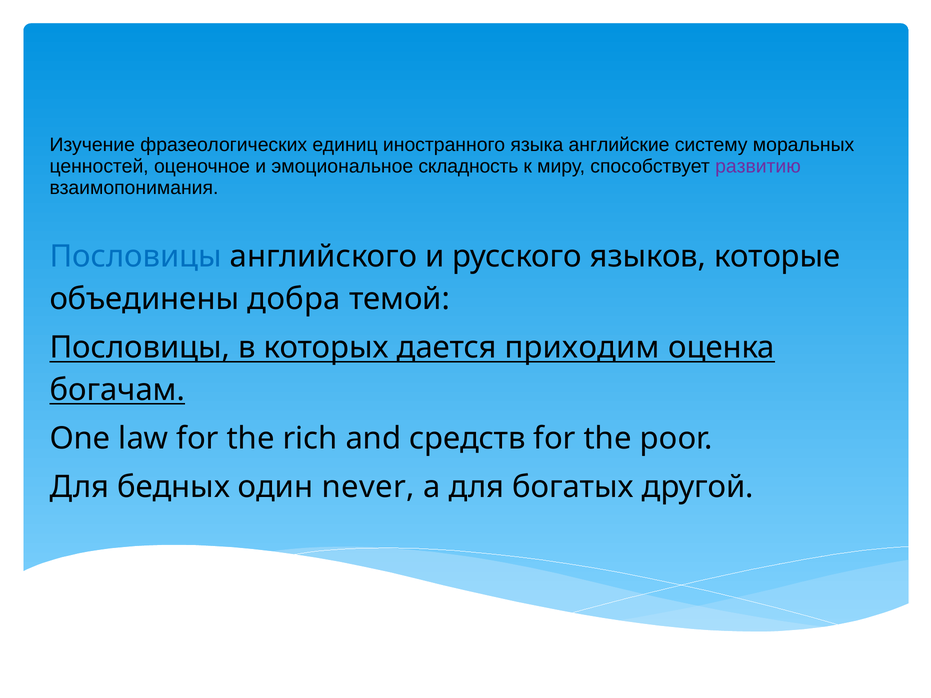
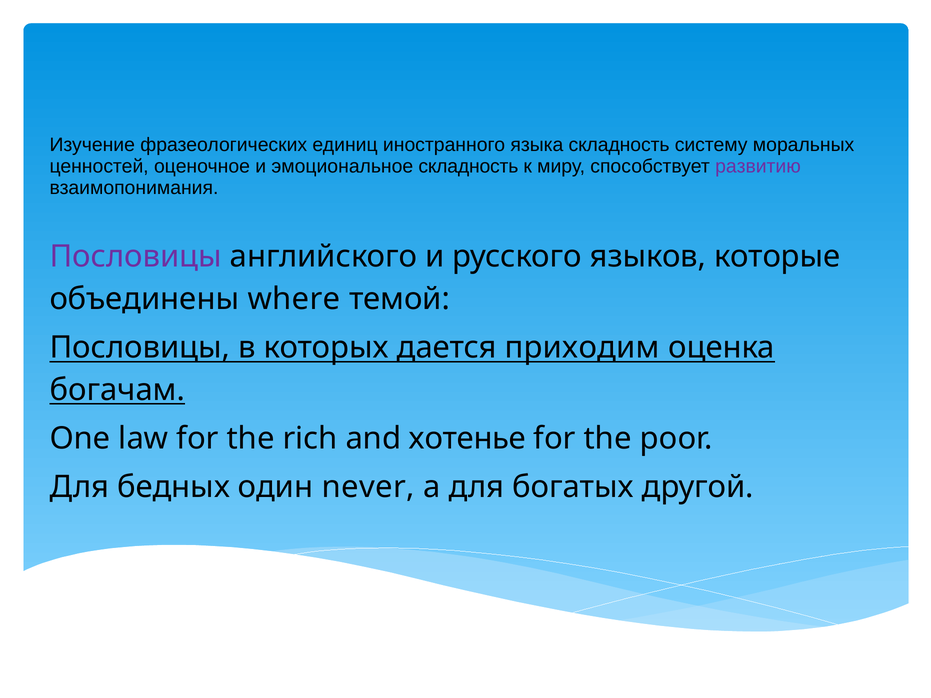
языка английские: английские -> складность (619, 145)
Пословицы colour: blue -> purple (136, 257)
добра: добра -> where (294, 299)
средств: средств -> хотенье (467, 439)
